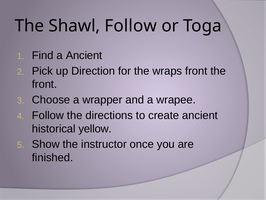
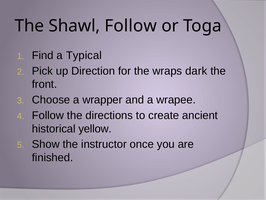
a Ancient: Ancient -> Typical (84, 55)
wraps front: front -> dark (196, 71)
